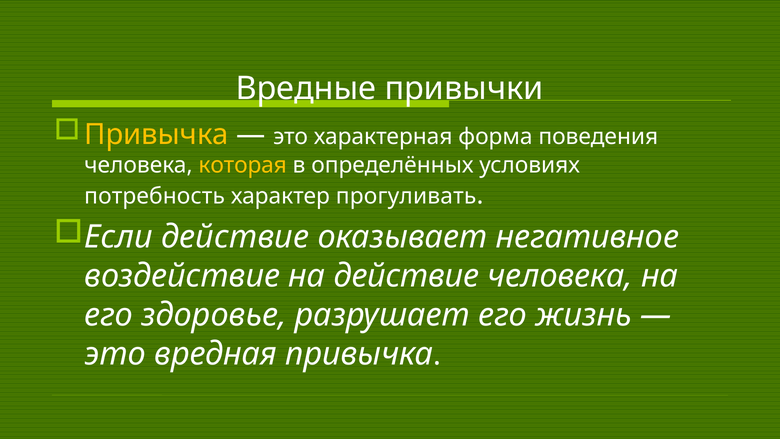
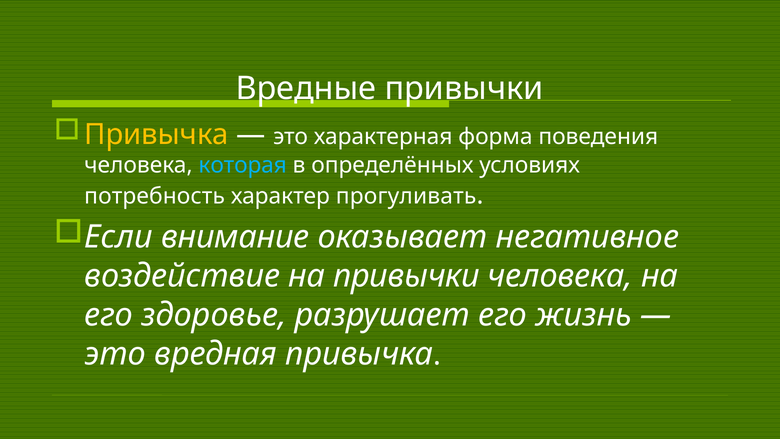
которая colour: yellow -> light blue (243, 165)
Если действие: действие -> внимание (235, 237)
на действие: действие -> привычки (406, 276)
